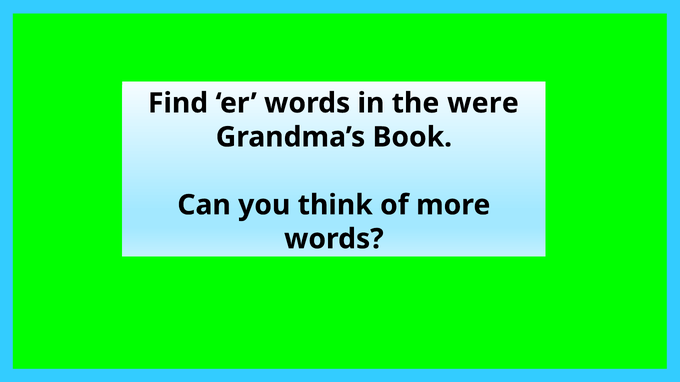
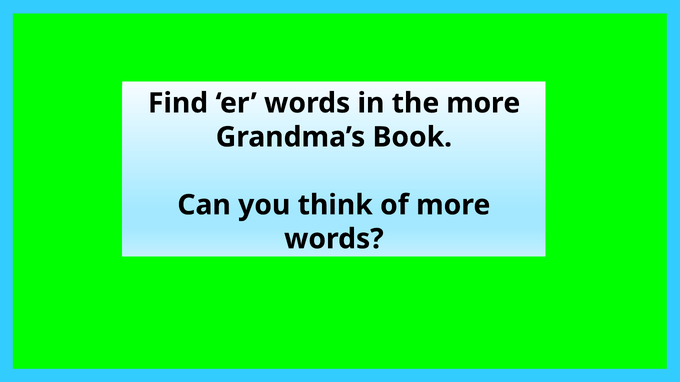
the were: were -> more (483, 103)
